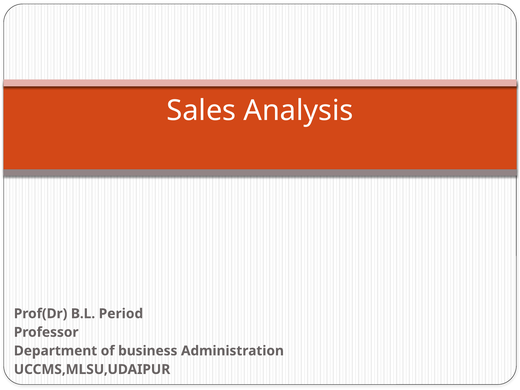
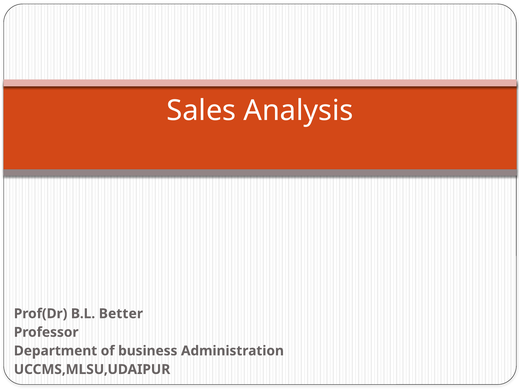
Period: Period -> Better (121, 314)
